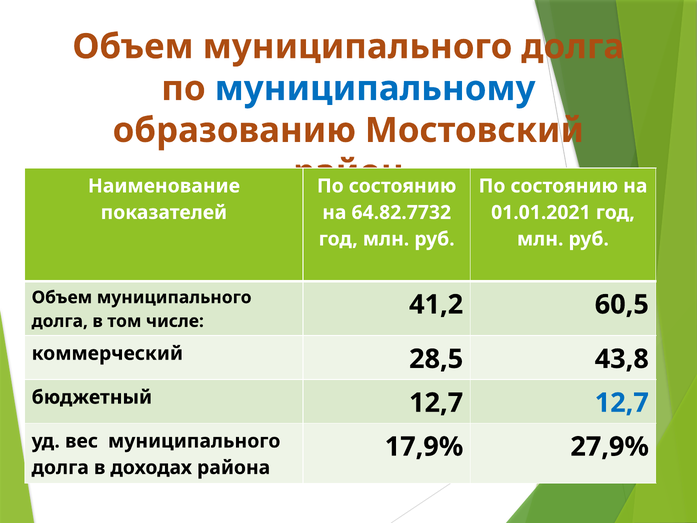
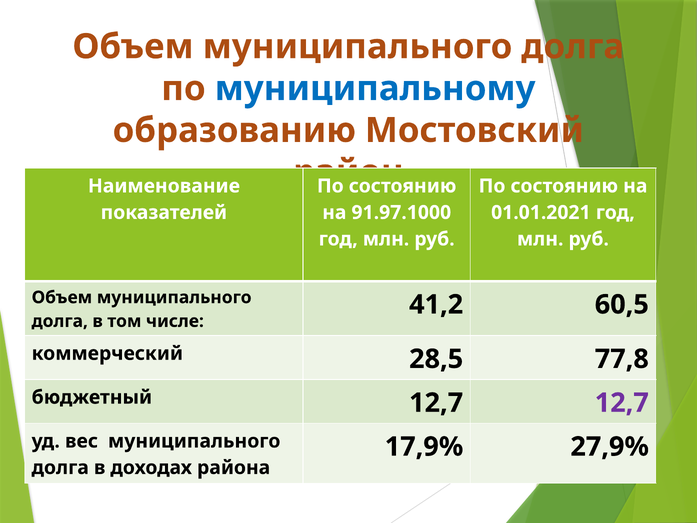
64.82.7732: 64.82.7732 -> 91.97.1000 (401, 212)
43,8: 43,8 -> 77,8 (622, 359)
12,7 colour: blue -> purple (622, 403)
